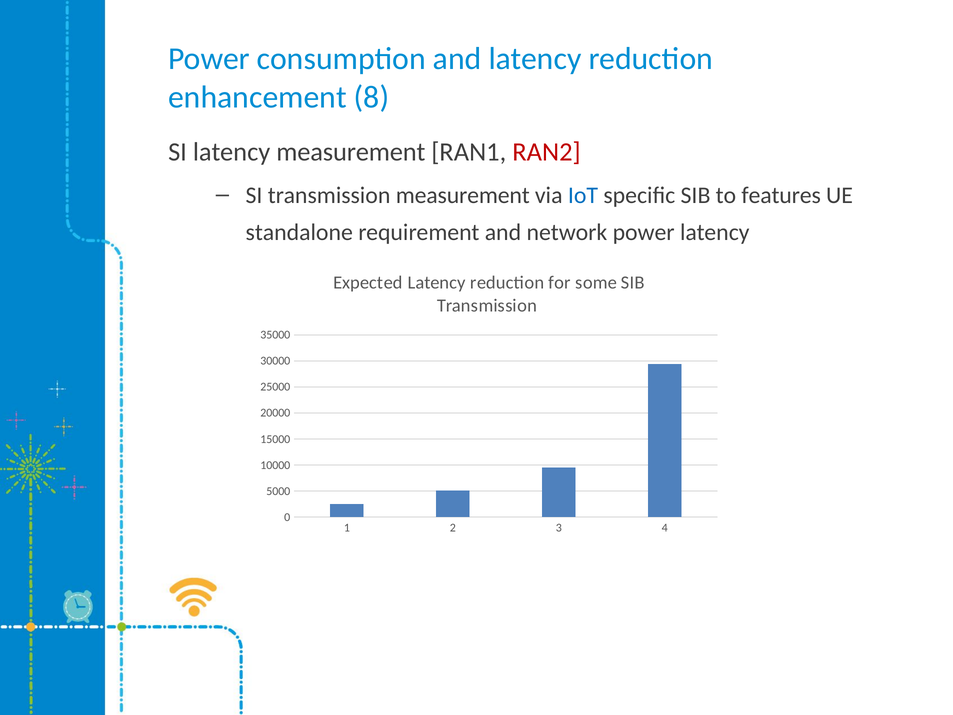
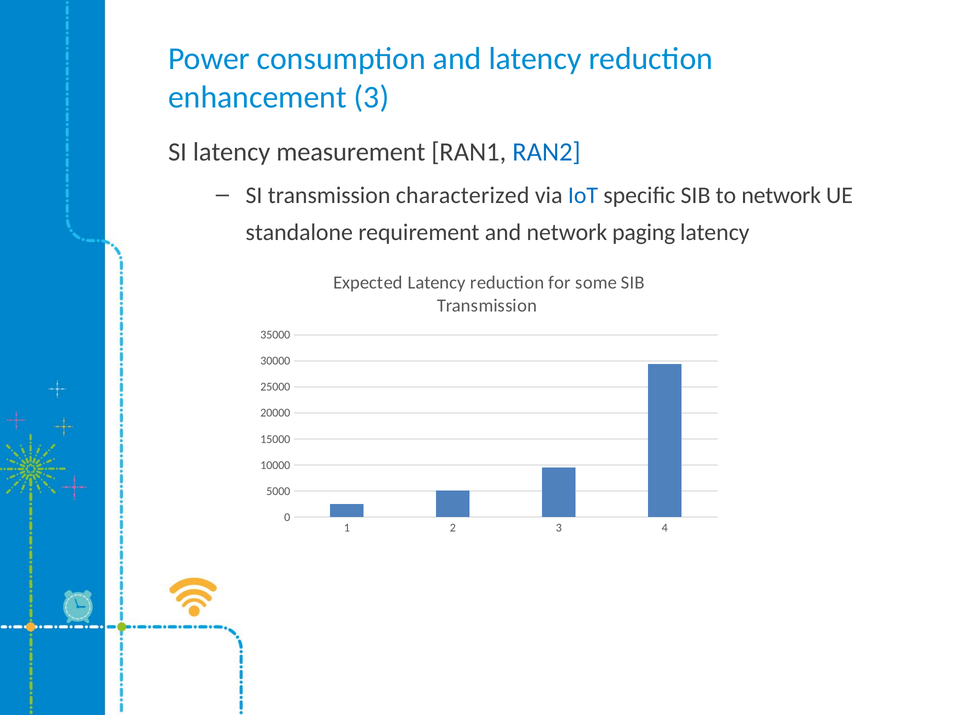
enhancement 8: 8 -> 3 (371, 97)
RAN2 colour: red -> blue (547, 152)
transmission measurement: measurement -> characterized (463, 195)
to features: features -> network (781, 195)
network power: power -> paging (644, 232)
